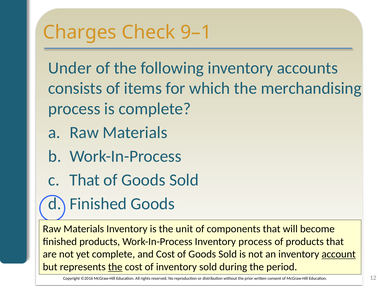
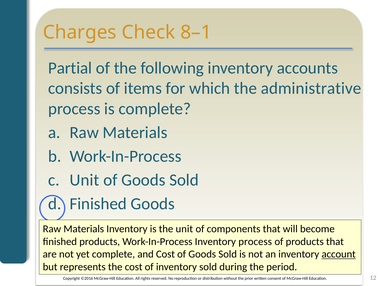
9–1: 9–1 -> 8–1 (196, 32)
Under: Under -> Partial (70, 68)
merchandising: merchandising -> administrative (311, 88)
That: That -> Unit (84, 180)
the underline: present -> none (115, 267)
